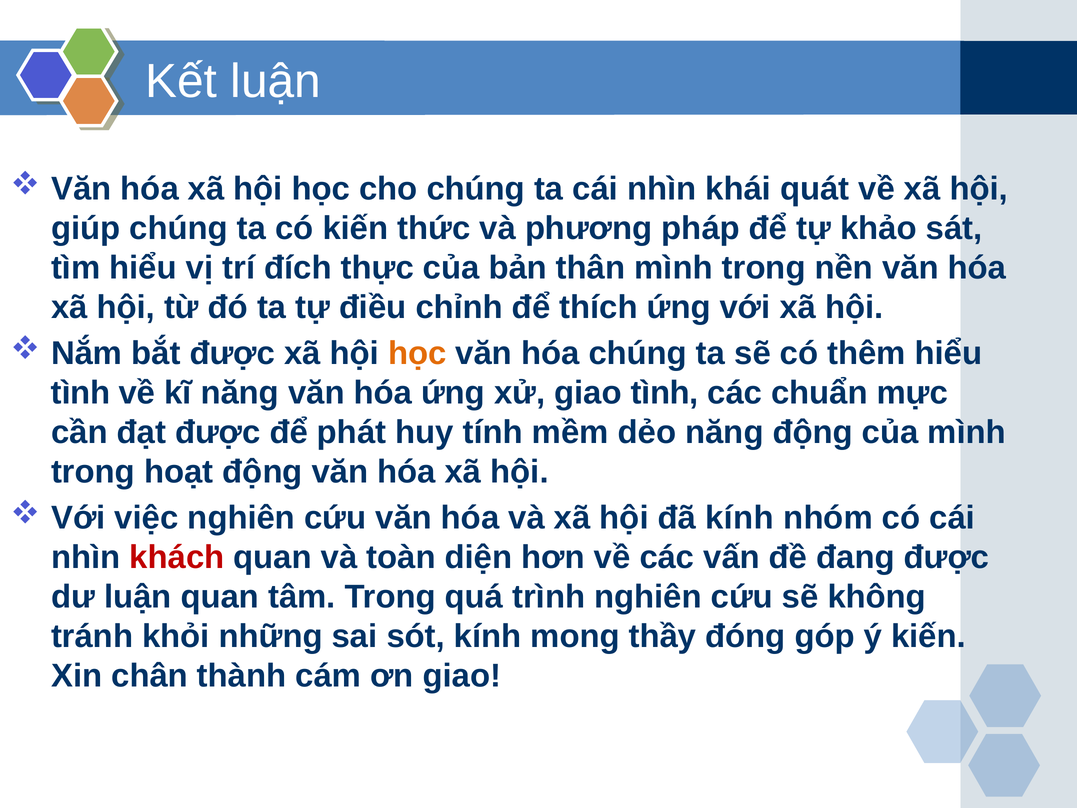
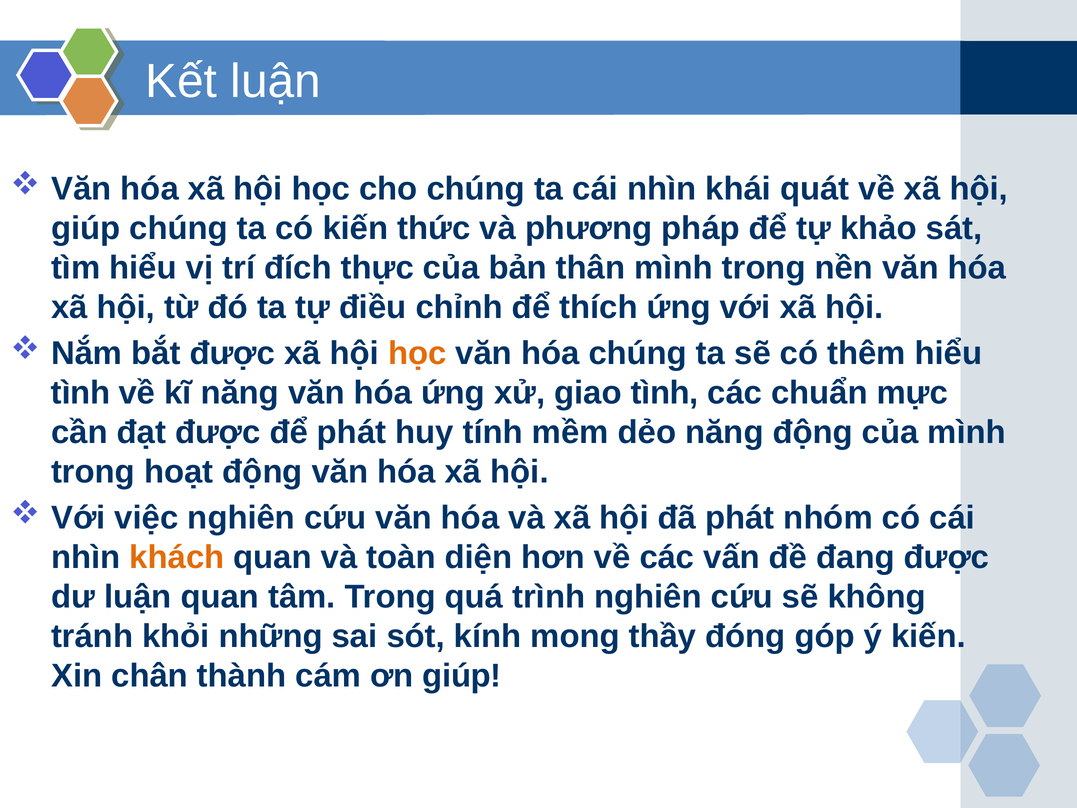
đã kính: kính -> phát (740, 518)
khách colour: red -> orange (177, 557)
ơn giao: giao -> giúp (462, 676)
